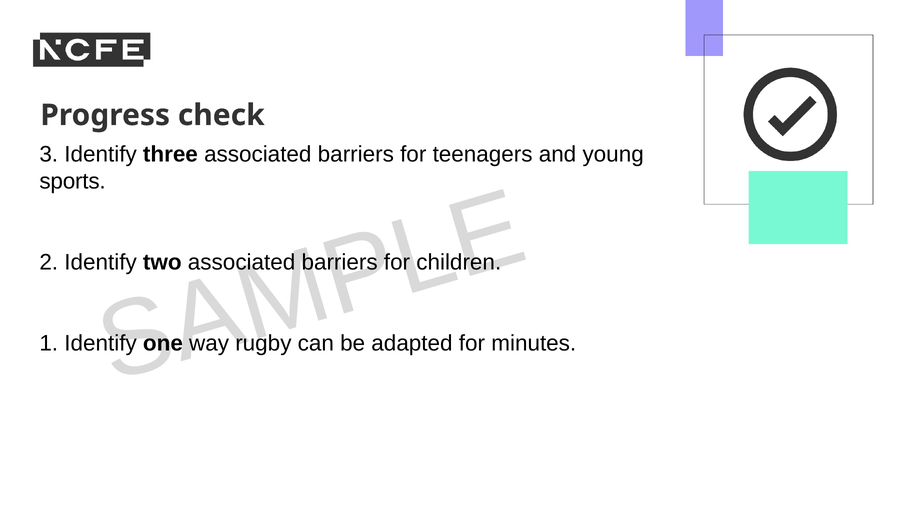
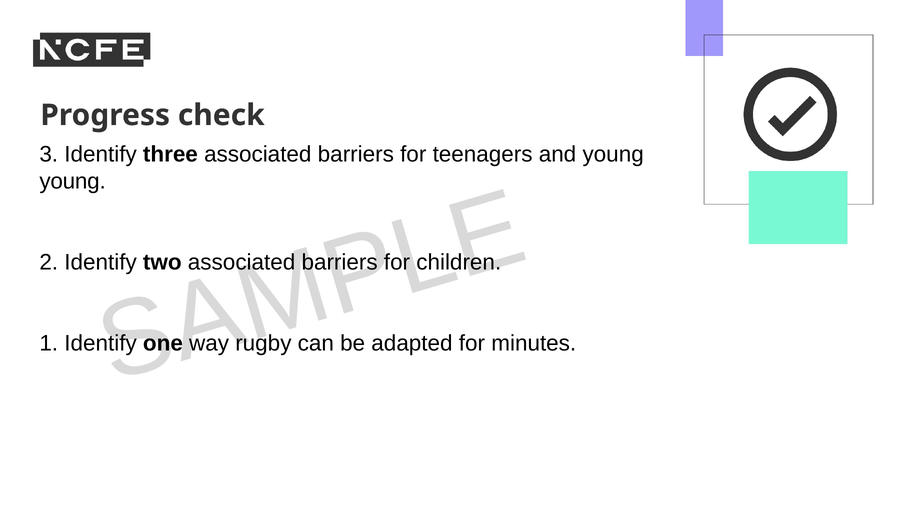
sports: sports -> young (73, 181)
